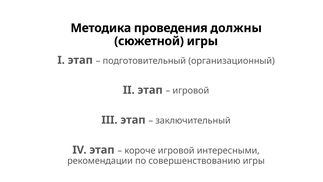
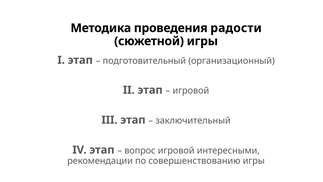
должны: должны -> радости (236, 28)
короче: короче -> вопрос (140, 150)
